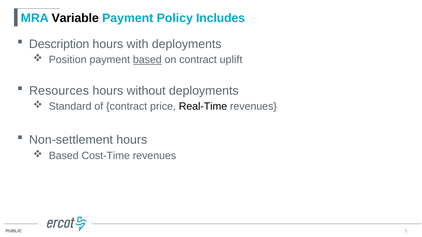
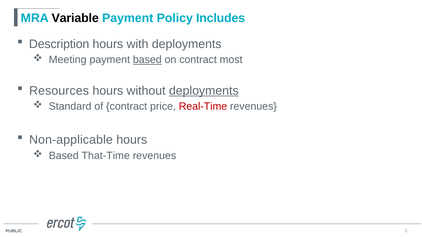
Position: Position -> Meeting (68, 60)
uplift: uplift -> most (231, 60)
deployments underline: none -> present (204, 91)
Real-Time colour: black -> red (203, 107)
Non-settlement: Non-settlement -> Non-applicable (71, 140)
Cost-Time: Cost-Time -> That-Time (106, 156)
